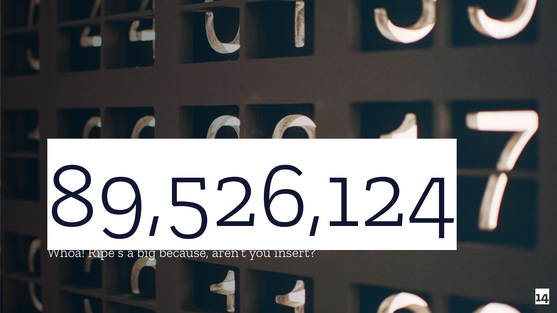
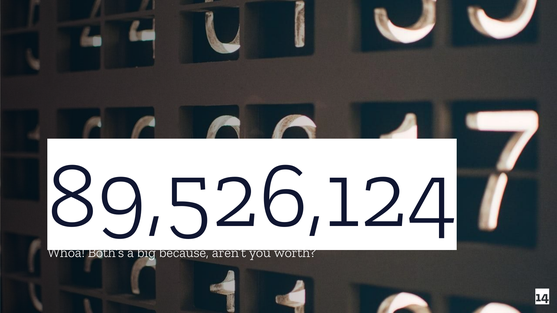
Ripe’s: Ripe’s -> Both’s (106, 253)
insert: insert -> worth (295, 253)
